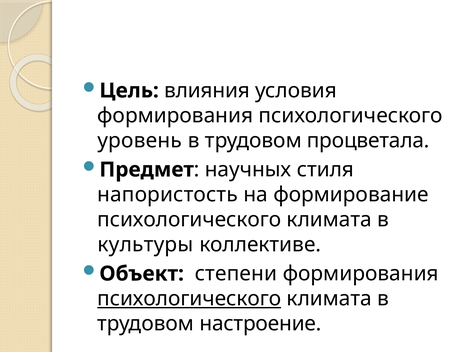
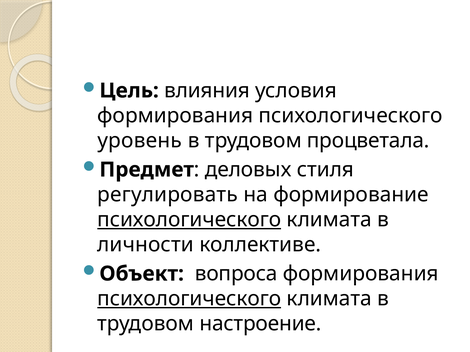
научных: научных -> деловых (248, 170)
напористость: напористость -> регулировать (168, 195)
психологического underline: none -> present (189, 220)
культуры: культуры -> личности (146, 245)
степени: степени -> вопроса (236, 274)
